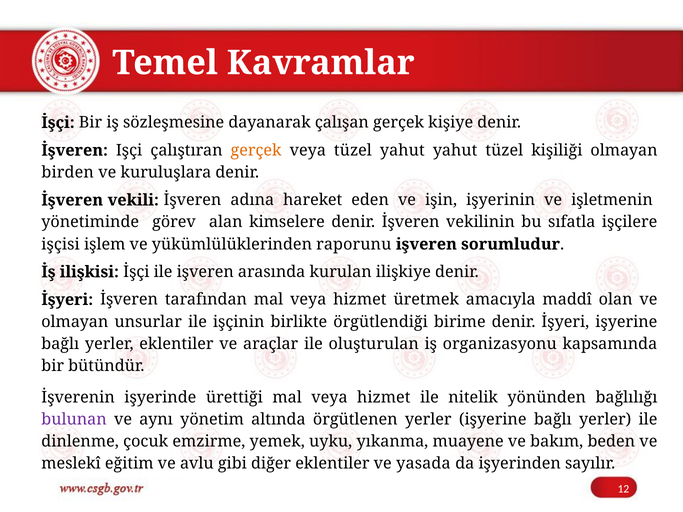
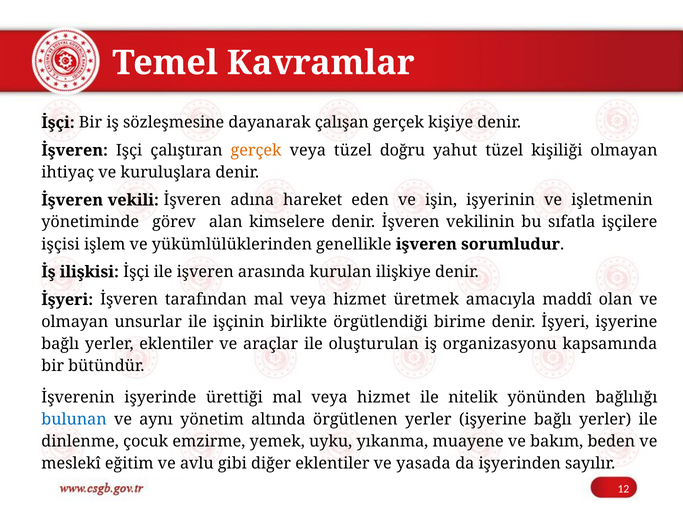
tüzel yahut: yahut -> doğru (402, 150)
birden: birden -> ihtiyaç (68, 172)
raporunu: raporunu -> genellikle (354, 244)
bulunan colour: purple -> blue (74, 420)
